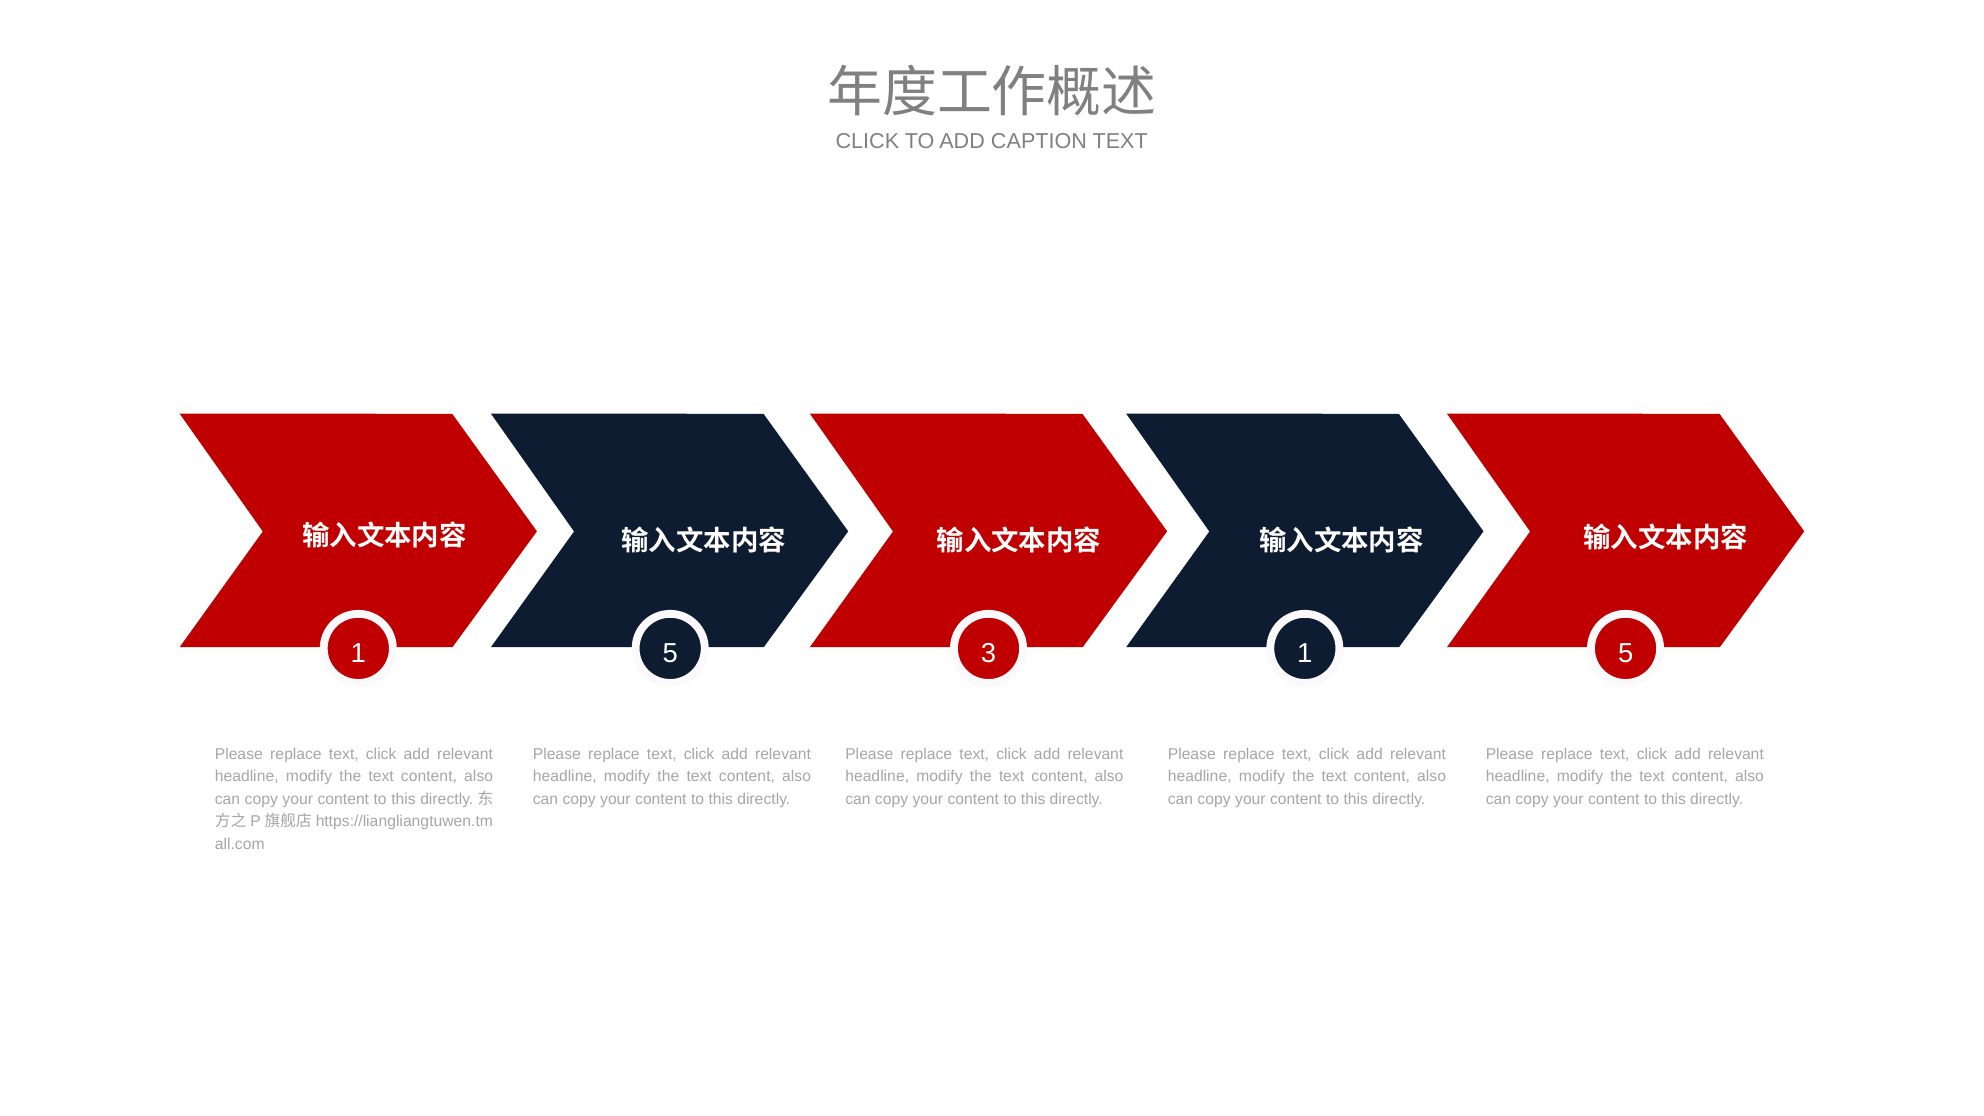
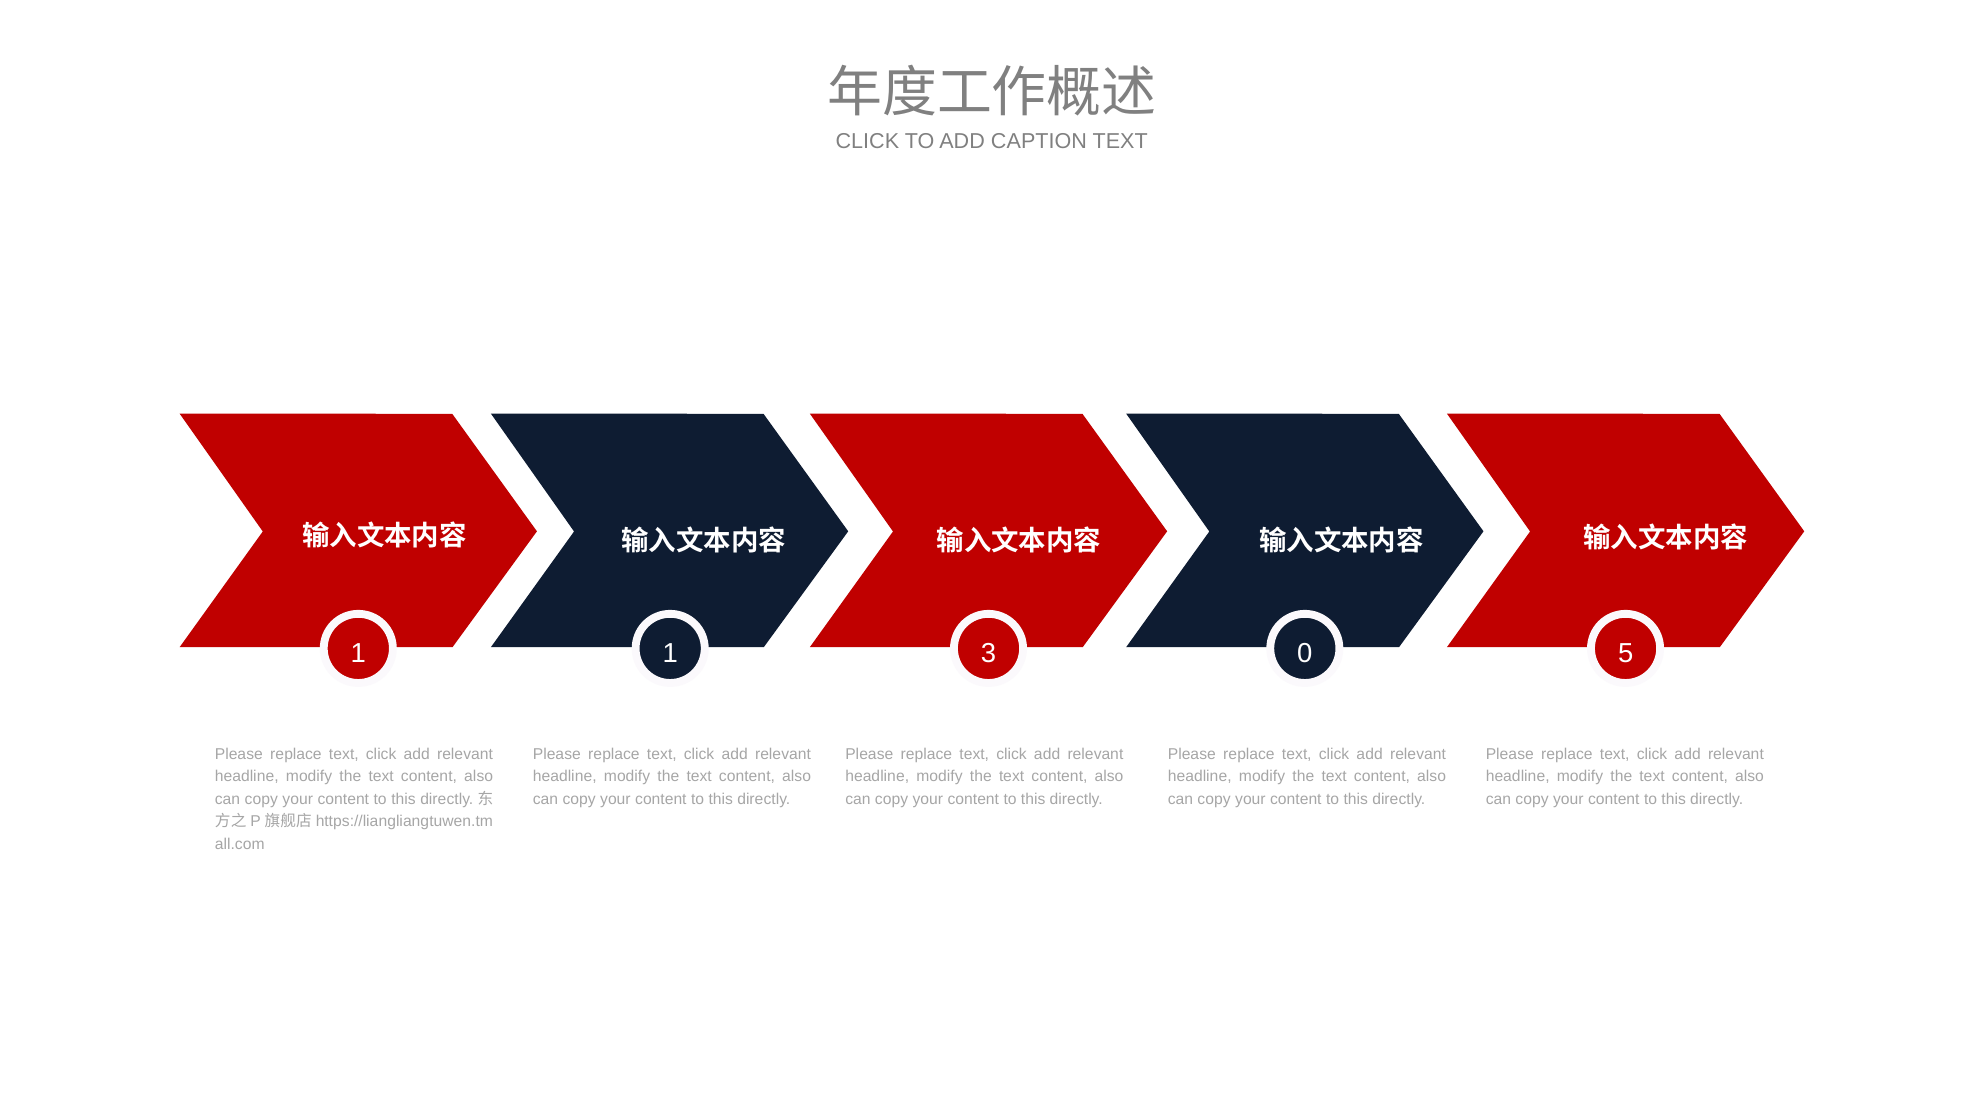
5: 5 -> 1 (670, 654)
3 1: 1 -> 0 (1305, 654)
